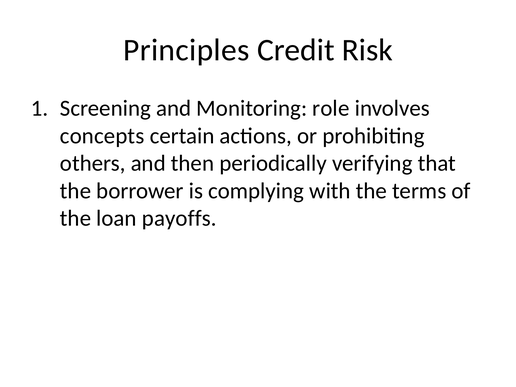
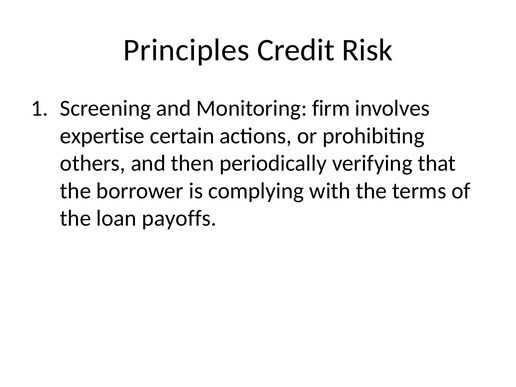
role: role -> firm (331, 108)
concepts: concepts -> expertise (102, 136)
